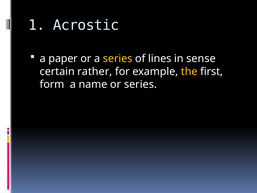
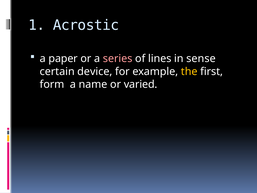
series colour: yellow -> pink (118, 59)
rather: rather -> device (95, 71)
or series: series -> varied (141, 84)
